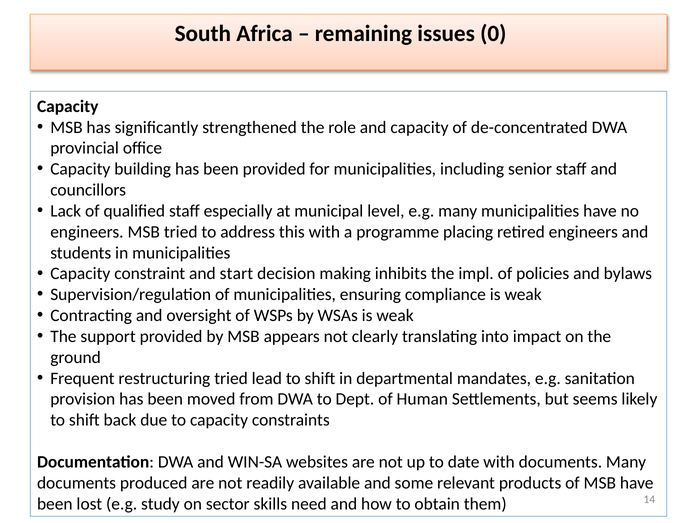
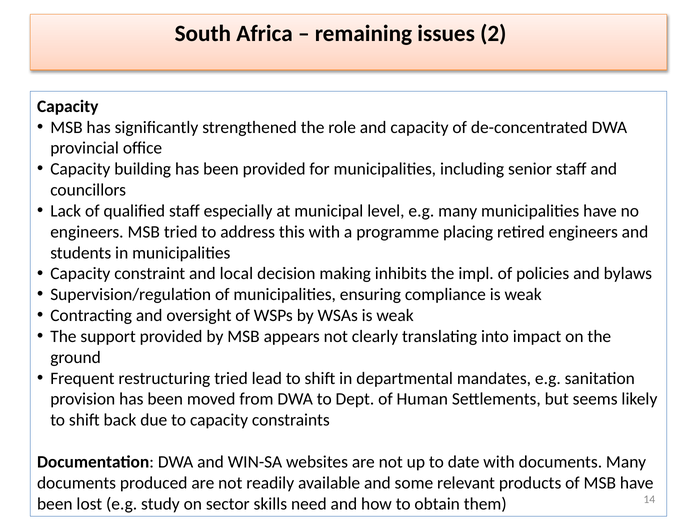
0: 0 -> 2 (493, 33)
start: start -> local (236, 274)
